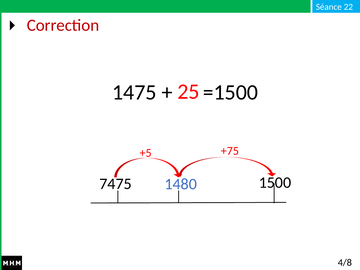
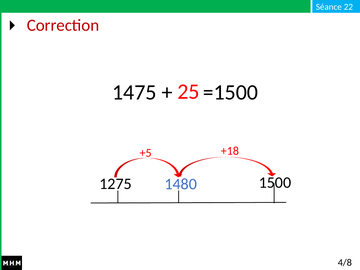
+75: +75 -> +18 (230, 151)
7475: 7475 -> 1275 (116, 184)
